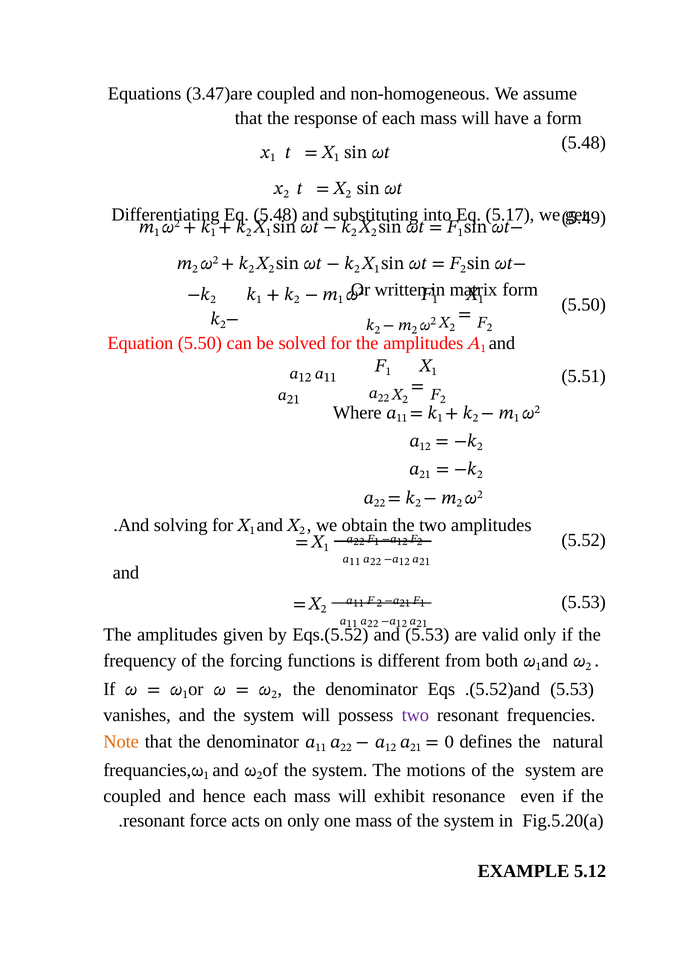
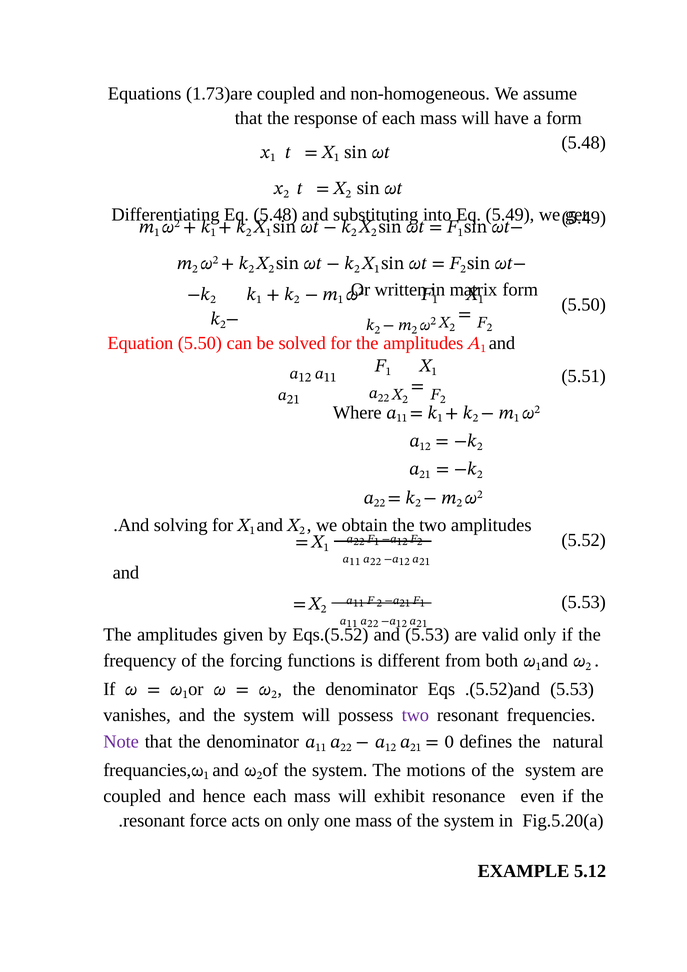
3.47)are: 3.47)are -> 1.73)are (219, 94)
Eq 5.17: 5.17 -> 5.49 (510, 215)
Note colour: orange -> purple (121, 742)
